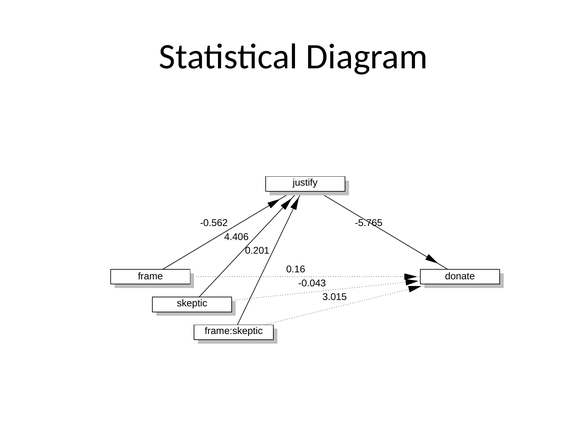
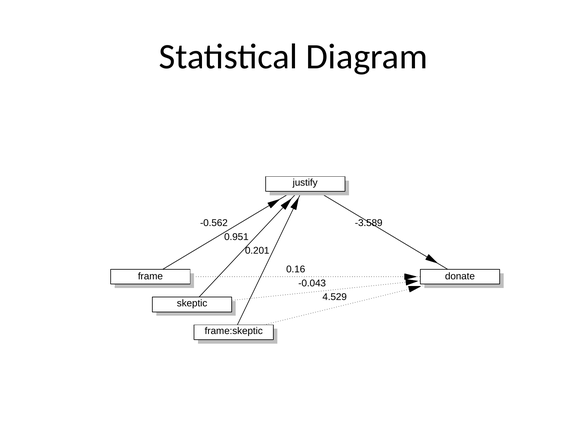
-5.765: -5.765 -> -3.589 (369, 223)
4.406: 4.406 -> 0.951 (236, 237)
3.015: 3.015 -> 4.529 (335, 297)
